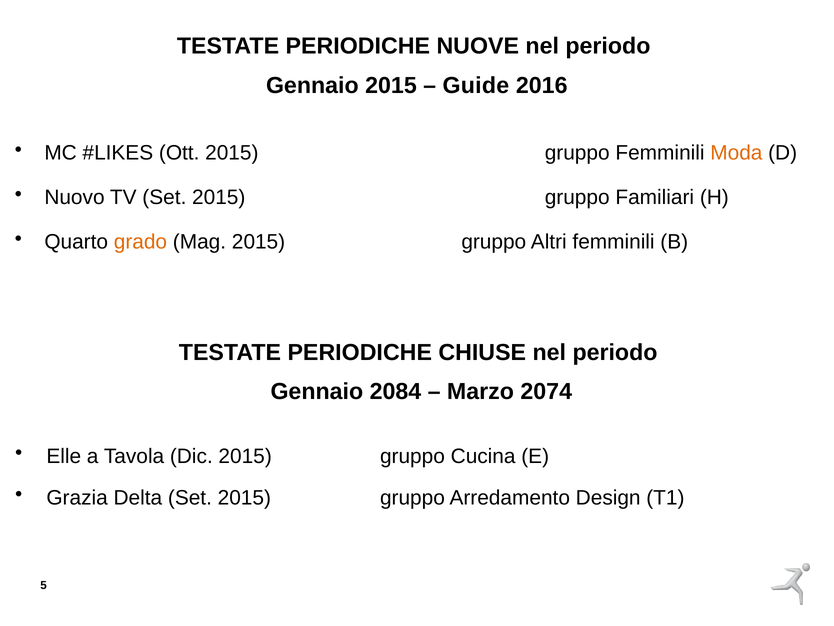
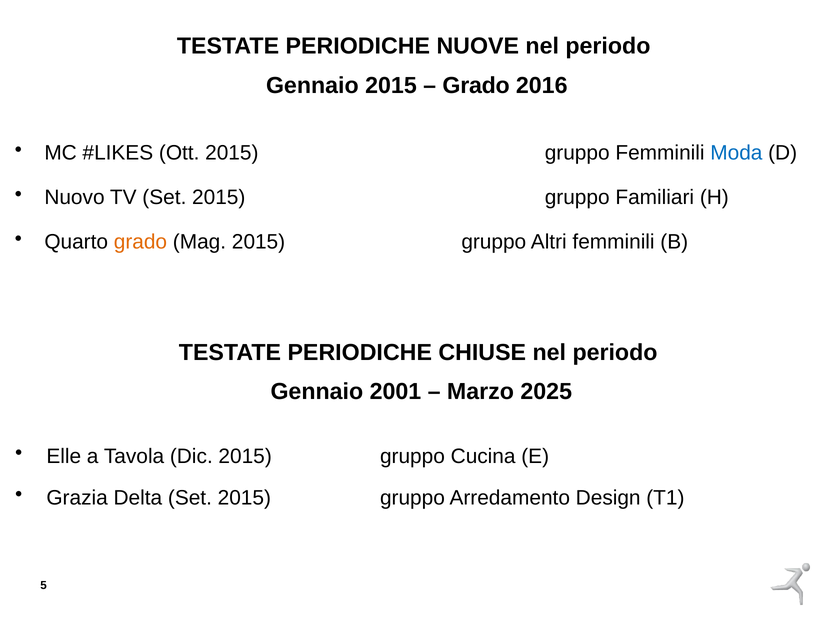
Guide: Guide -> Grado (476, 86)
Moda colour: orange -> blue (736, 153)
2084: 2084 -> 2001 (395, 391)
2074: 2074 -> 2025 (546, 391)
